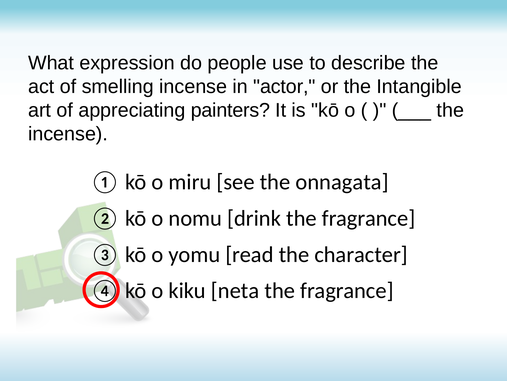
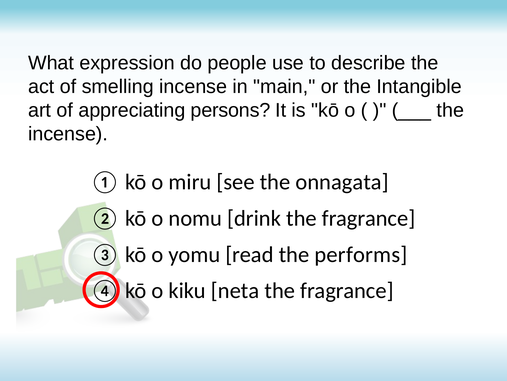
actor: actor -> main (284, 86)
painters: painters -> persons (230, 110)
character: character -> performs (361, 254)
